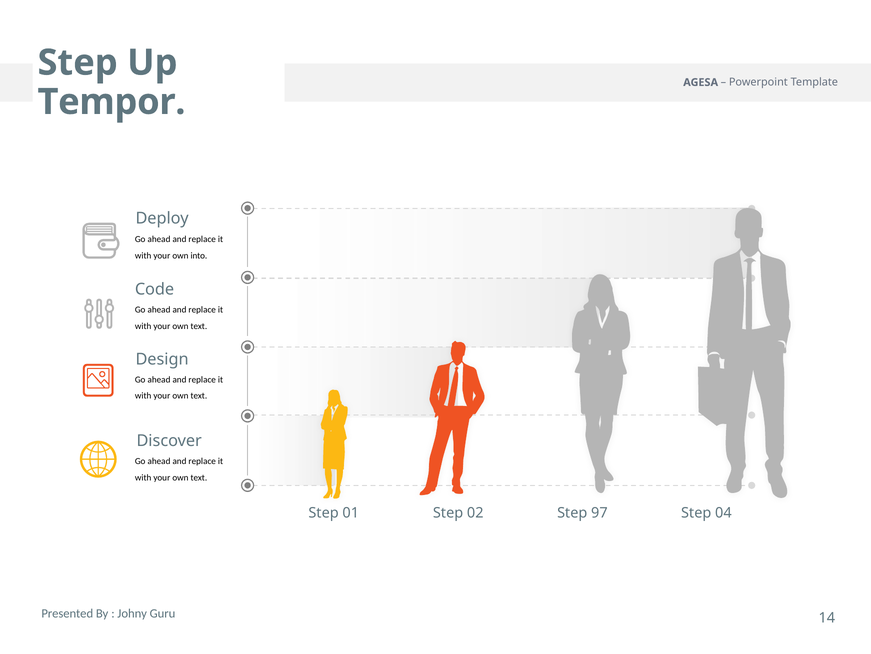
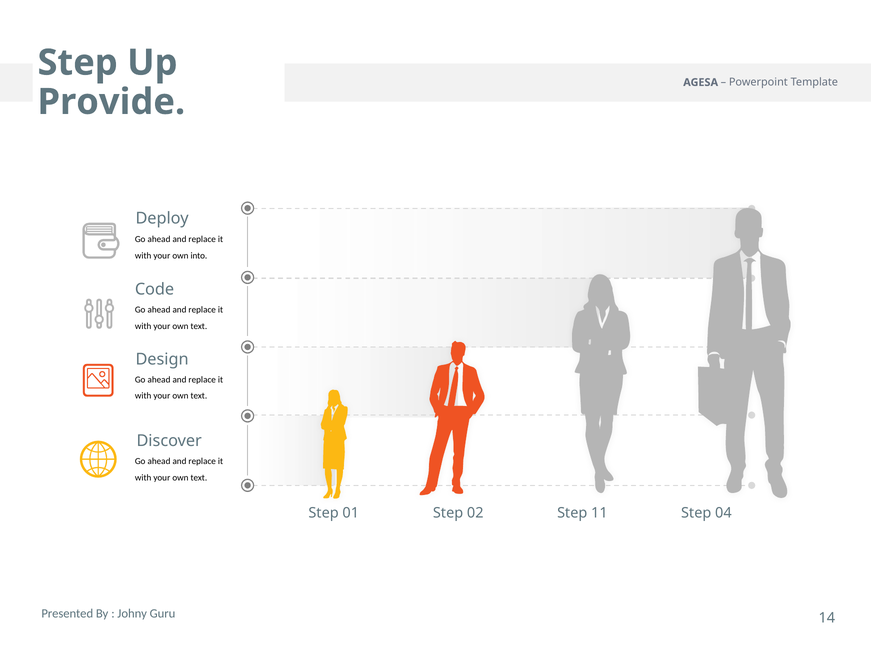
Tempor: Tempor -> Provide (111, 102)
97: 97 -> 11 (599, 512)
